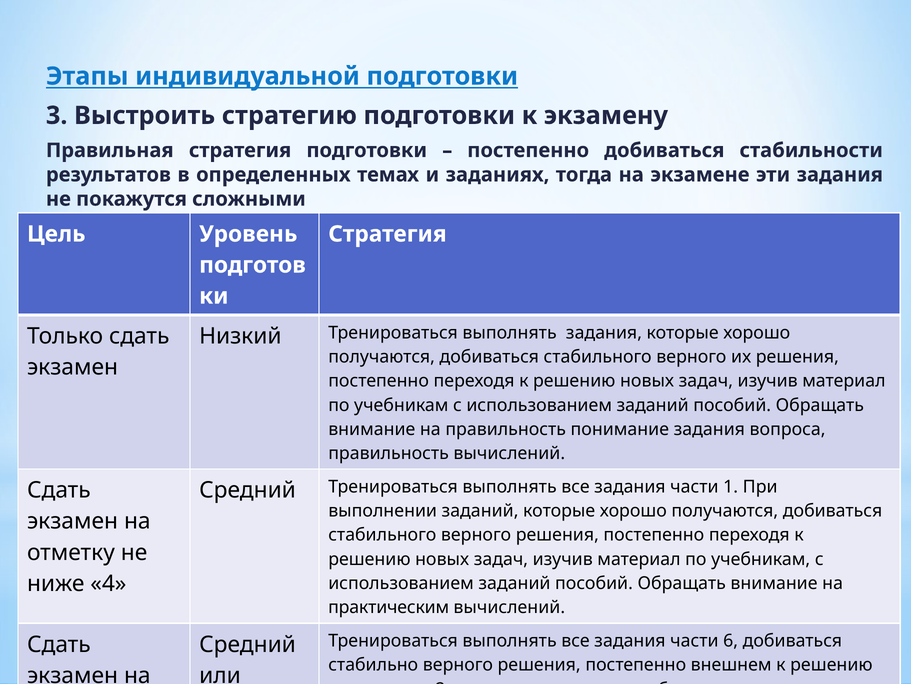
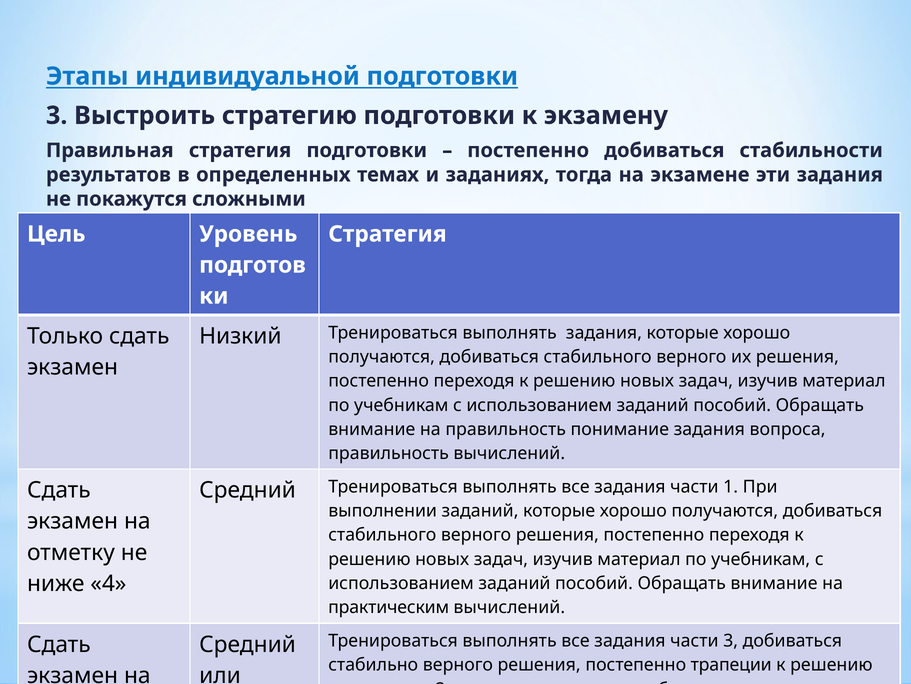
части 6: 6 -> 3 (731, 640)
внешнем: внешнем -> трапеции (731, 664)
